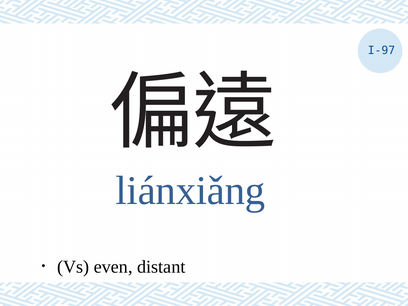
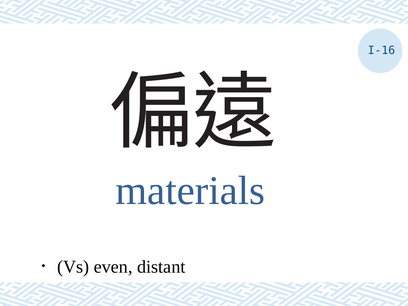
I-97: I-97 -> I-16 (381, 50)
liánxiǎng: liánxiǎng -> materials (190, 191)
